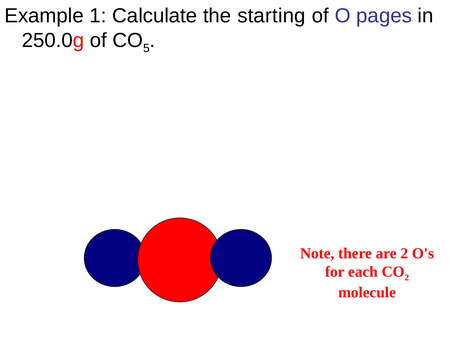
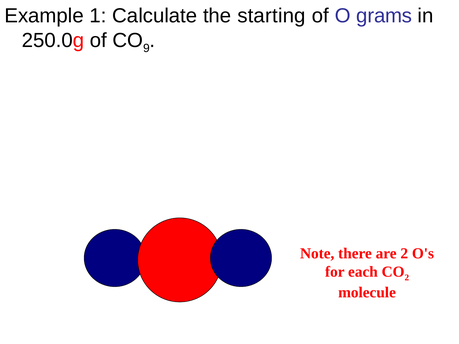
pages: pages -> grams (384, 16)
5: 5 -> 9 (146, 48)
